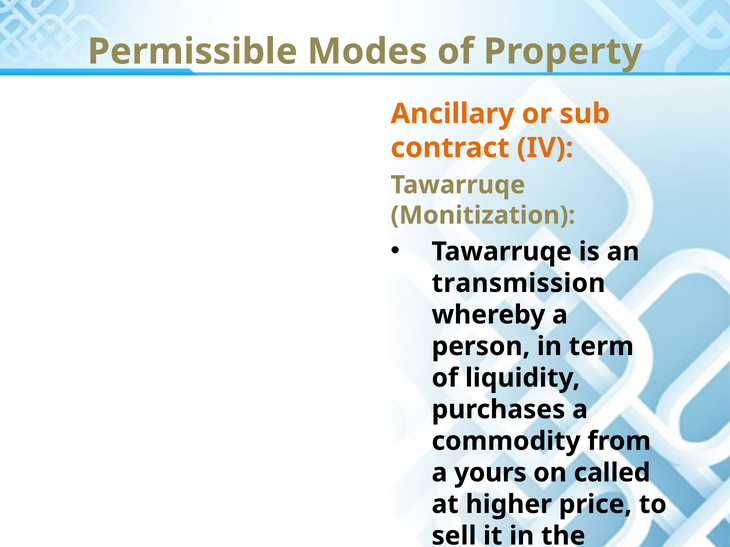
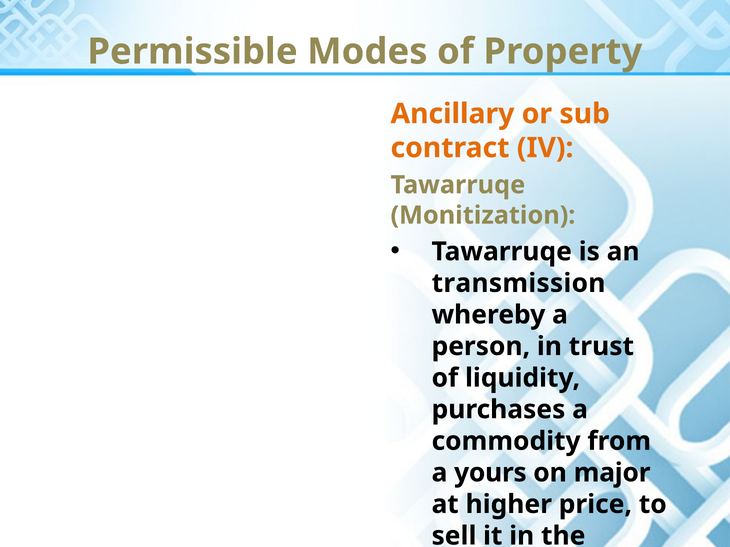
term: term -> trust (601, 347)
called: called -> major (612, 473)
